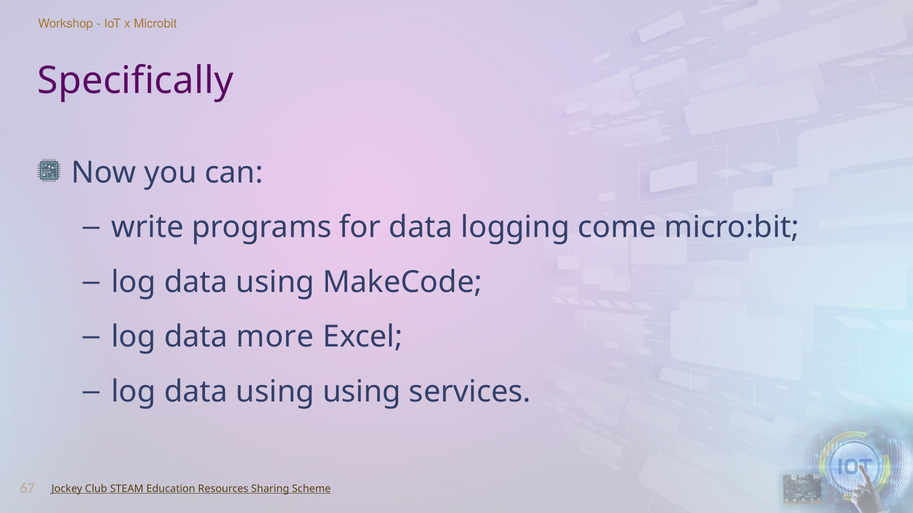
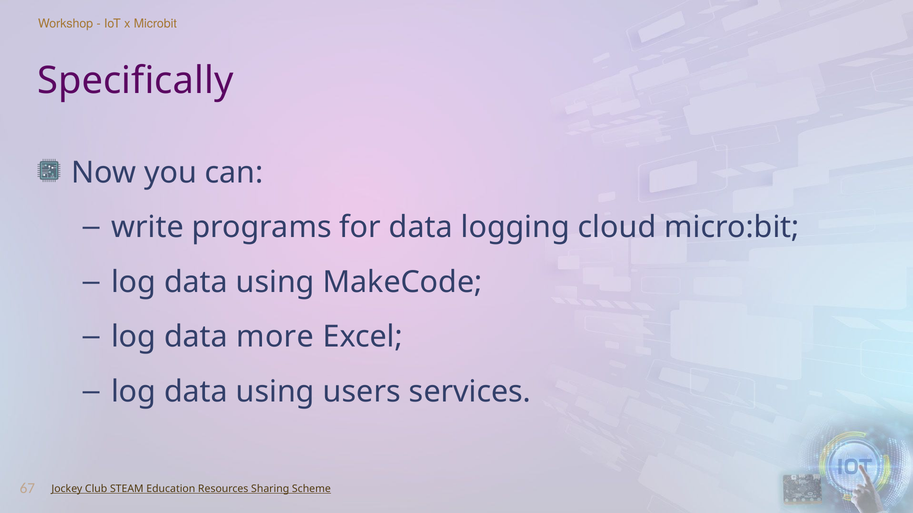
come: come -> cloud (617, 228)
using using: using -> users (362, 392)
